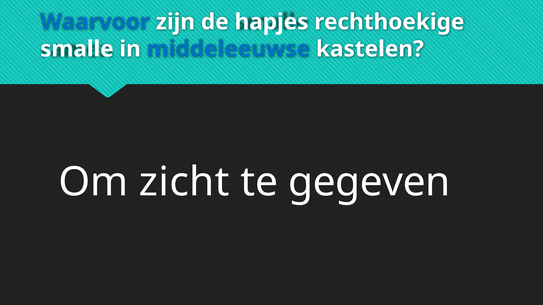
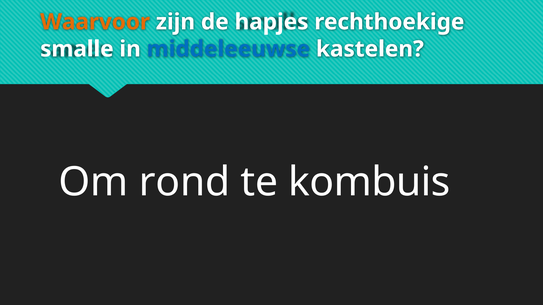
Waarvoor colour: blue -> orange (95, 22)
zicht: zicht -> rond (185, 183)
gegeven: gegeven -> kombuis (369, 183)
